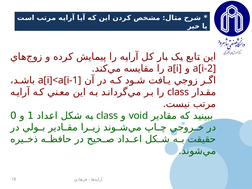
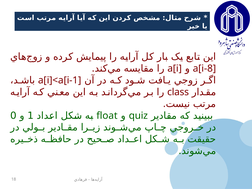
a[i-2: a[i-2 -> a[i-8 (204, 69)
class: class -> float (107, 116)
void: void -> quiz (138, 116)
